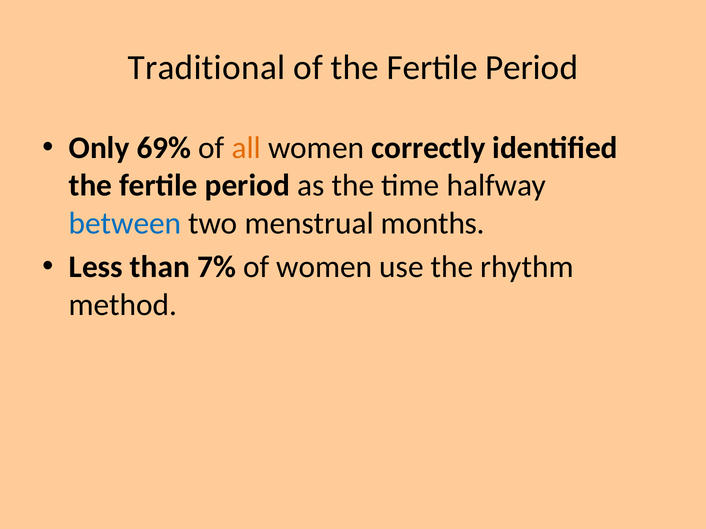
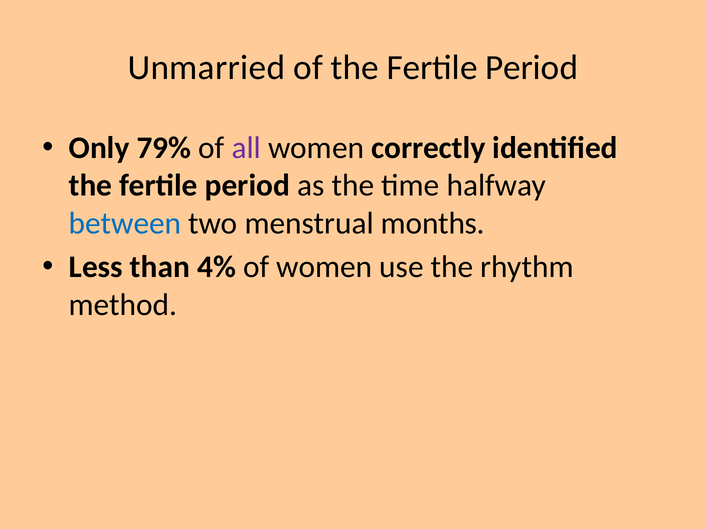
Traditional: Traditional -> Unmarried (206, 68)
69%: 69% -> 79% (164, 148)
all colour: orange -> purple (246, 148)
7%: 7% -> 4% (216, 267)
